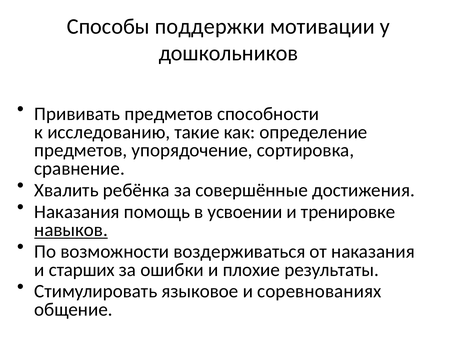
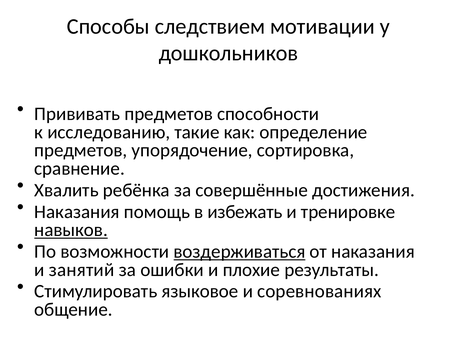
поддержки: поддержки -> следствием (210, 27)
усвоении: усвоении -> избежать (245, 212)
воздерживаться underline: none -> present (239, 251)
старших: старших -> занятий (82, 270)
